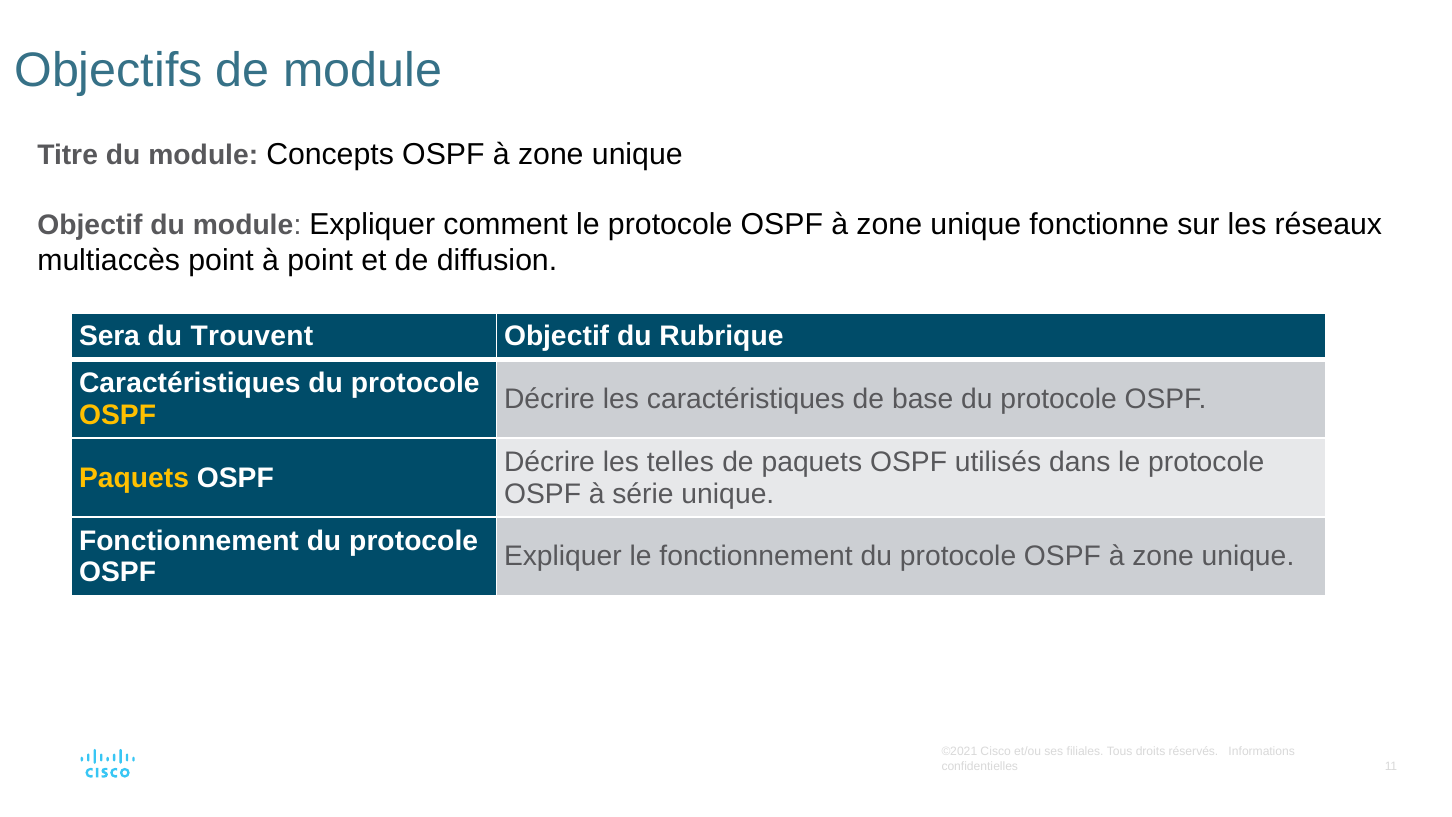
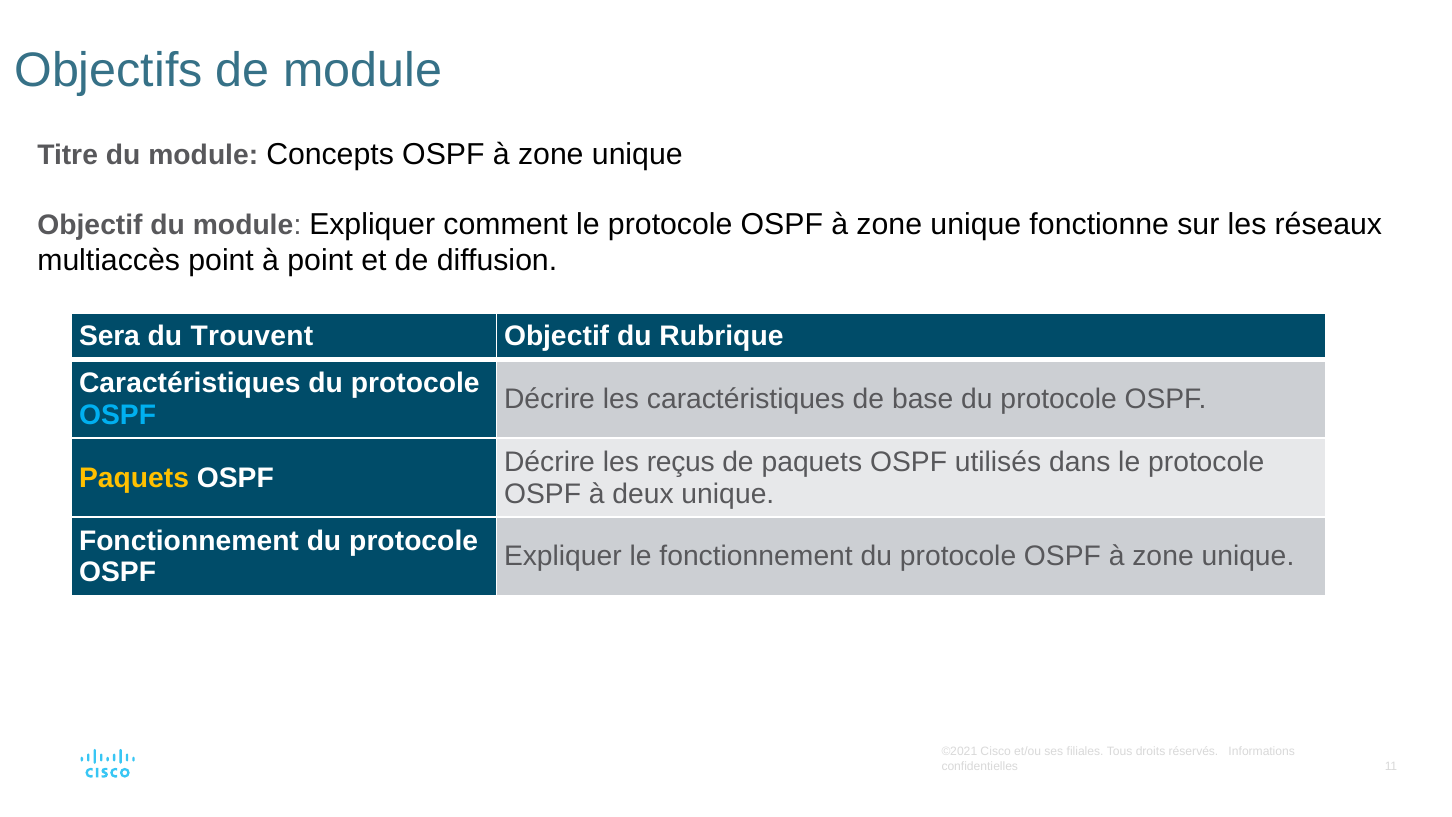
OSPF colour: yellow -> light blue (118, 415)
telles: telles -> reçus (681, 462)
série: série -> deux (643, 494)
